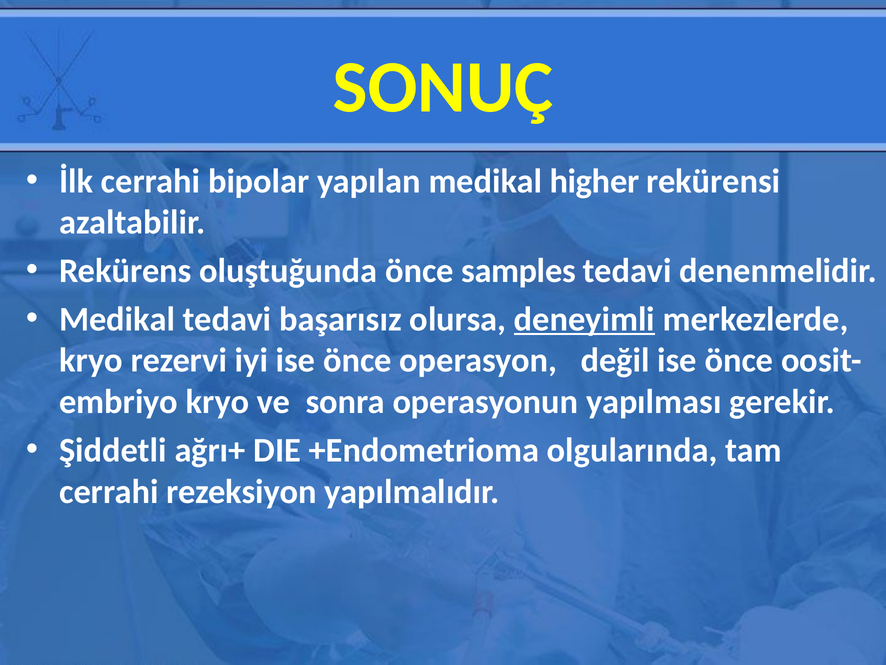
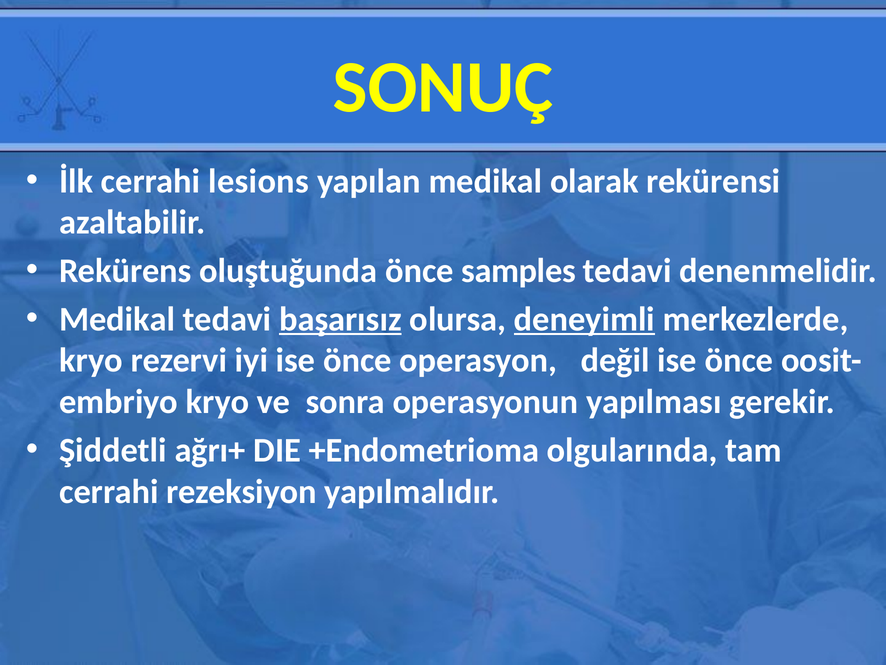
bipolar: bipolar -> lesions (259, 181)
higher: higher -> olarak (594, 181)
başarısız underline: none -> present (340, 319)
